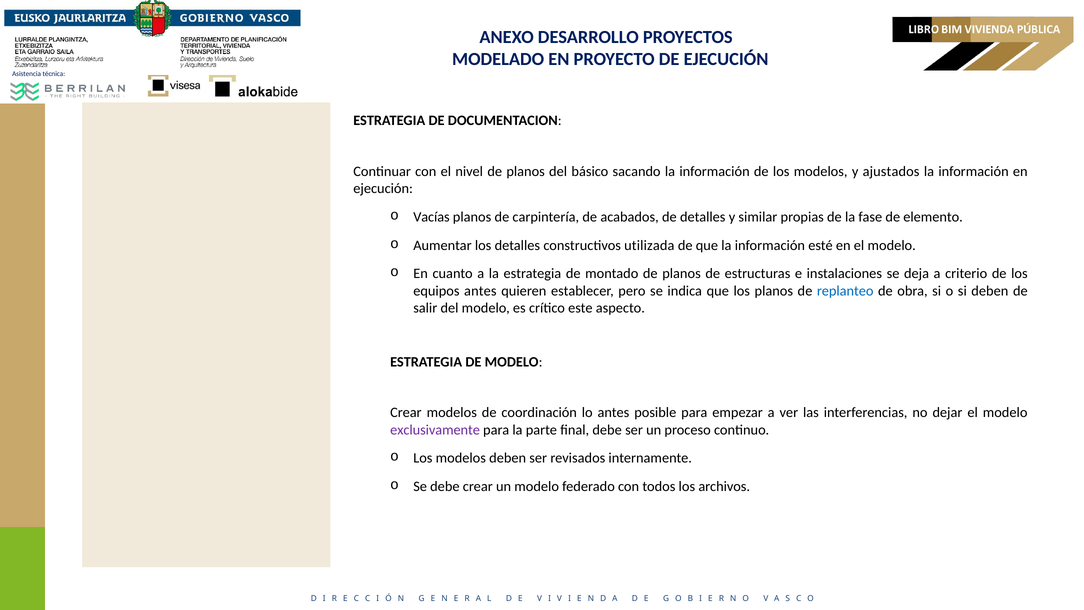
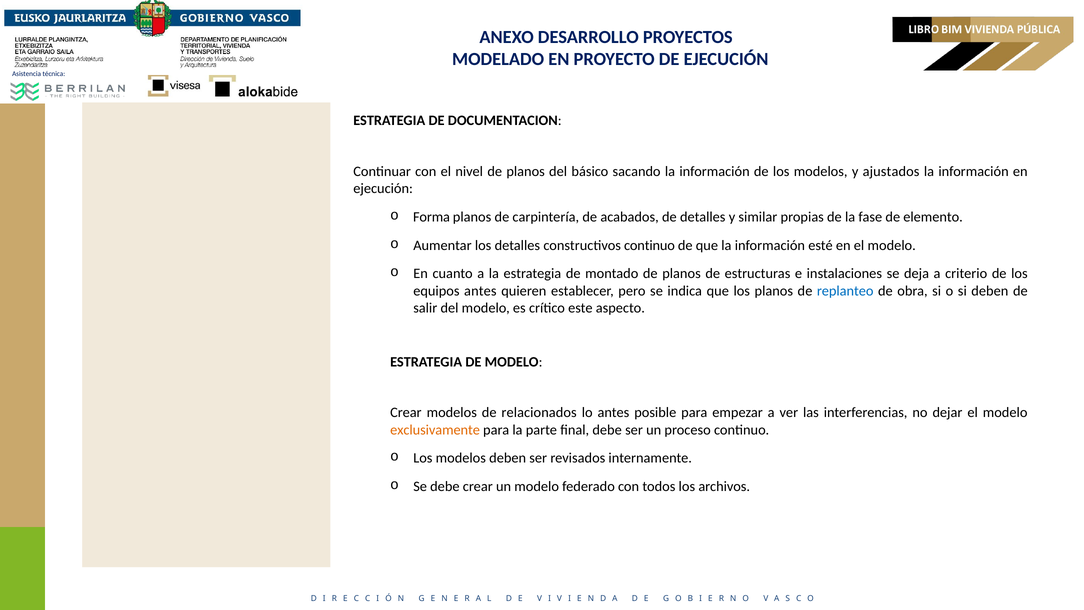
Vacías: Vacías -> Forma (431, 217)
constructivos utilizada: utilizada -> continuo (649, 245)
coordinación: coordinación -> relacionados (539, 412)
exclusivamente colour: purple -> orange (435, 430)
